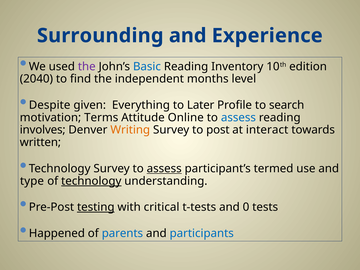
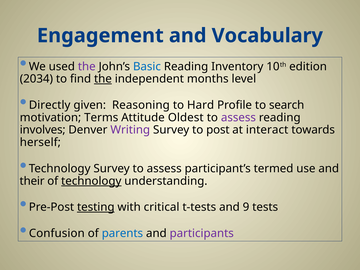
Surrounding: Surrounding -> Engagement (100, 36)
Experience: Experience -> Vocabulary (267, 36)
2040: 2040 -> 2034 (36, 79)
the underline: none -> present (103, 79)
Despite: Despite -> Directly (50, 105)
Everything: Everything -> Reasoning (141, 105)
Later: Later -> Hard (201, 105)
Online: Online -> Oldest (186, 118)
assess colour: blue -> purple (238, 118)
Writing colour: orange -> purple (130, 130)
written: written -> herself (40, 142)
assess underline: present -> none (164, 169)
type: type -> their (32, 181)
0: 0 -> 9 (246, 207)
Happened: Happened -> Confusion (57, 233)
participants colour: blue -> purple (202, 233)
